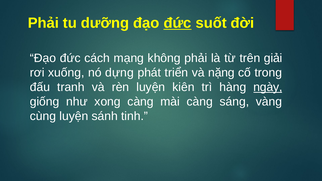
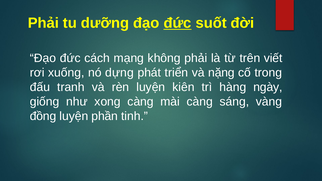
giải: giải -> viết (273, 58)
ngày underline: present -> none (268, 87)
cùng: cùng -> đồng (43, 116)
sánh: sánh -> phần (105, 116)
